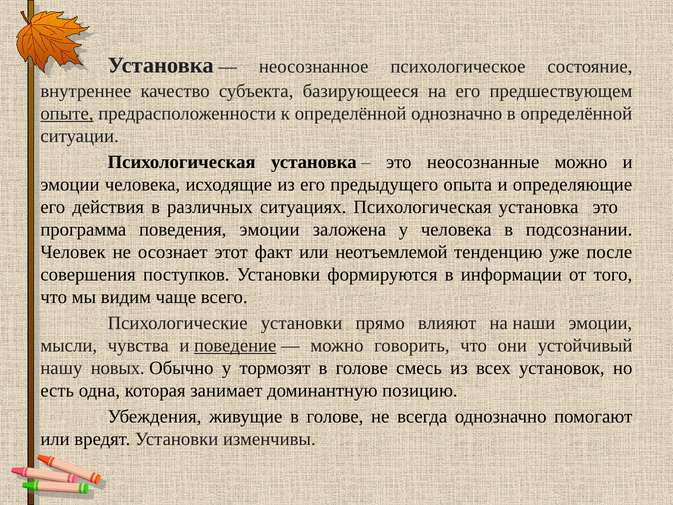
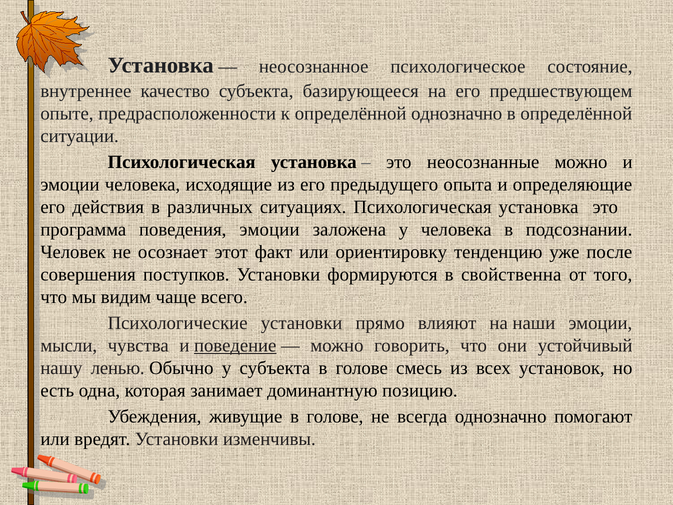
опыте underline: present -> none (67, 114)
неотъемлемой: неотъемлемой -> ориентировку (391, 252)
информации: информации -> свойственна (511, 274)
новых: новых -> ленью (118, 368)
у тормозят: тормозят -> субъекта (275, 368)
